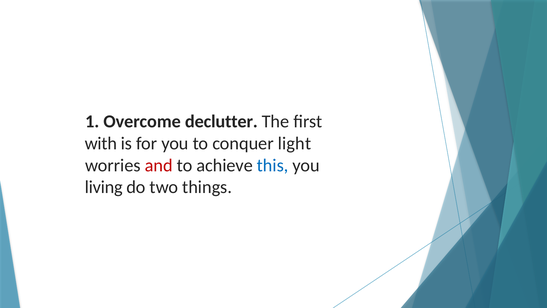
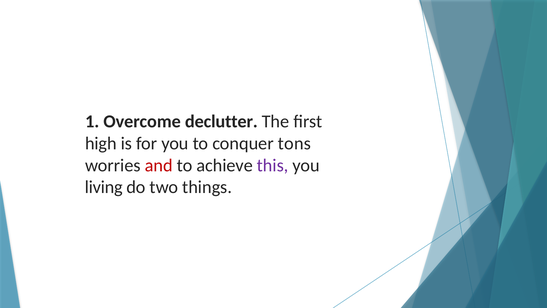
with: with -> high (101, 143)
light: light -> tons (294, 143)
this colour: blue -> purple (273, 165)
